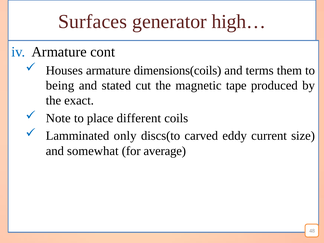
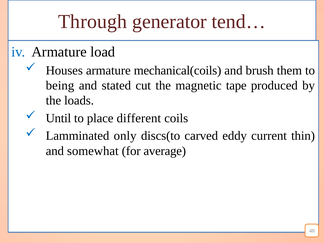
Surfaces: Surfaces -> Through (93, 22)
high…: high… -> tend… (239, 22)
cont: cont -> load (103, 52)
dimensions(coils: dimensions(coils -> mechanical(coils (178, 70)
terms: terms -> brush (260, 70)
exact: exact -> loads (79, 101)
Note: Note -> Until (58, 118)
size: size -> thin (303, 136)
